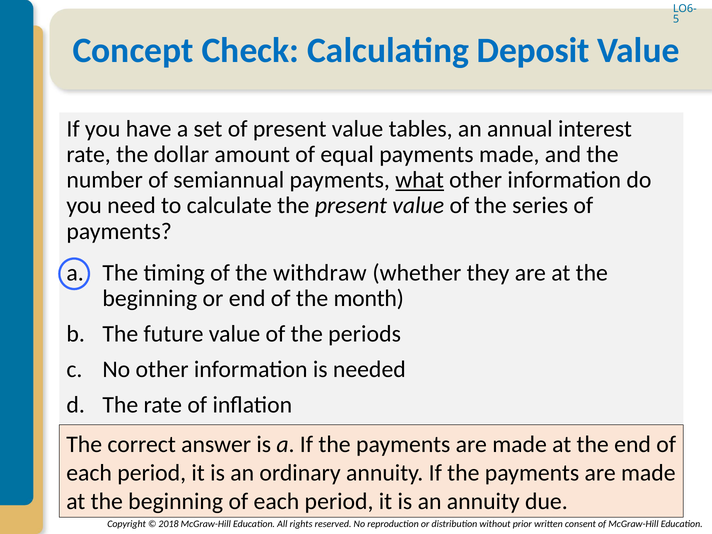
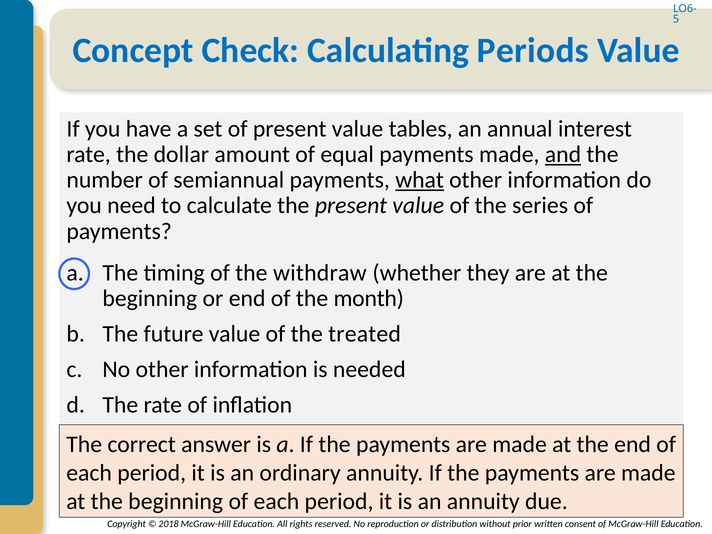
Deposit: Deposit -> Periods (533, 50)
and underline: none -> present (563, 154)
periods: periods -> treated (365, 334)
